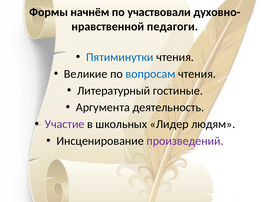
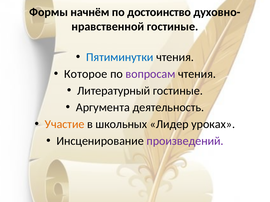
участвовали: участвовали -> достоинство (159, 12)
педагоги: педагоги -> гостиные (173, 27)
Великие: Великие -> Которое (86, 74)
вопросам colour: blue -> purple (151, 74)
Участие colour: purple -> orange (65, 125)
людям: людям -> уроках (213, 125)
